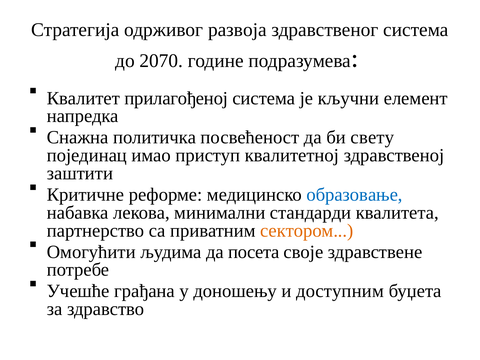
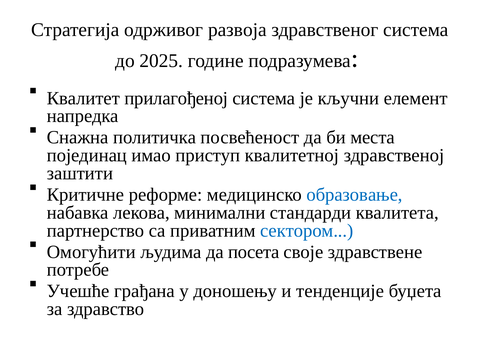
2070: 2070 -> 2025 (161, 61)
свету: свету -> места (373, 137)
сектором colour: orange -> blue (307, 231)
доступним: доступним -> тенденције (340, 291)
